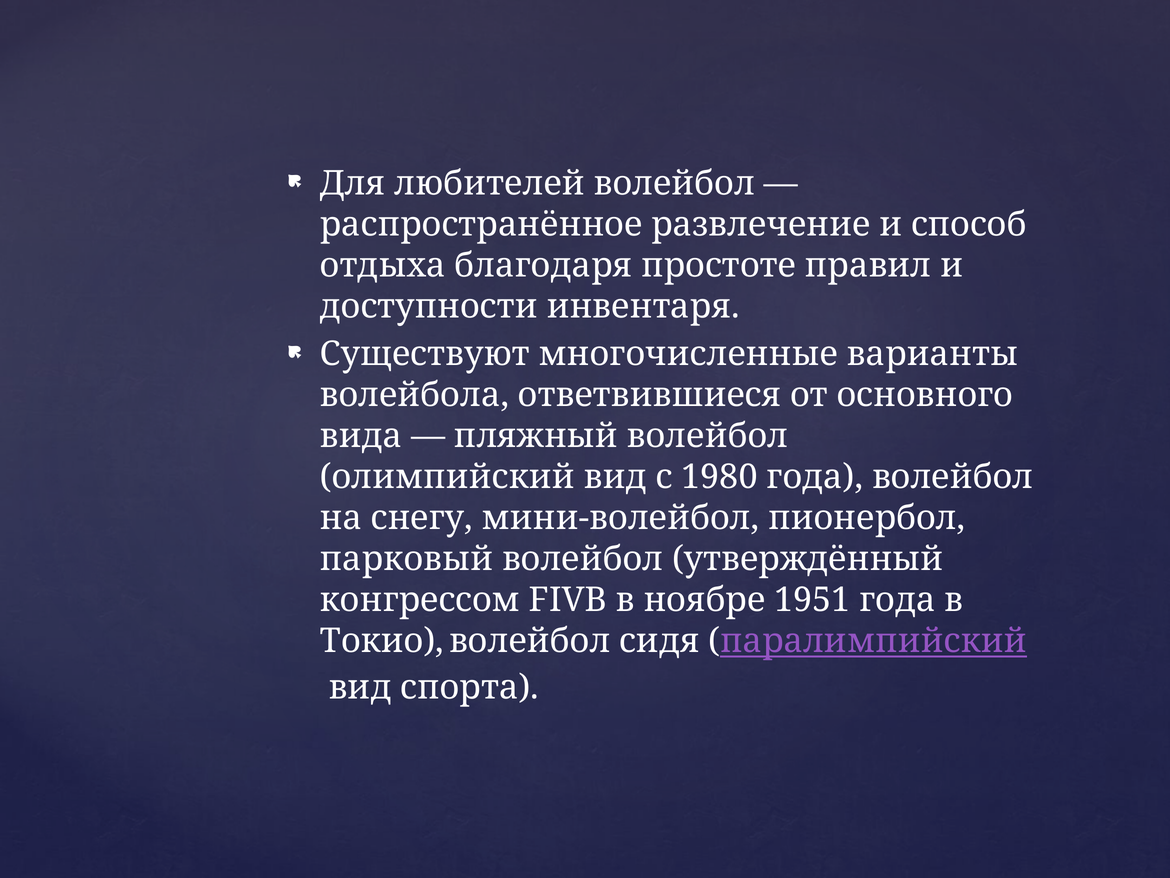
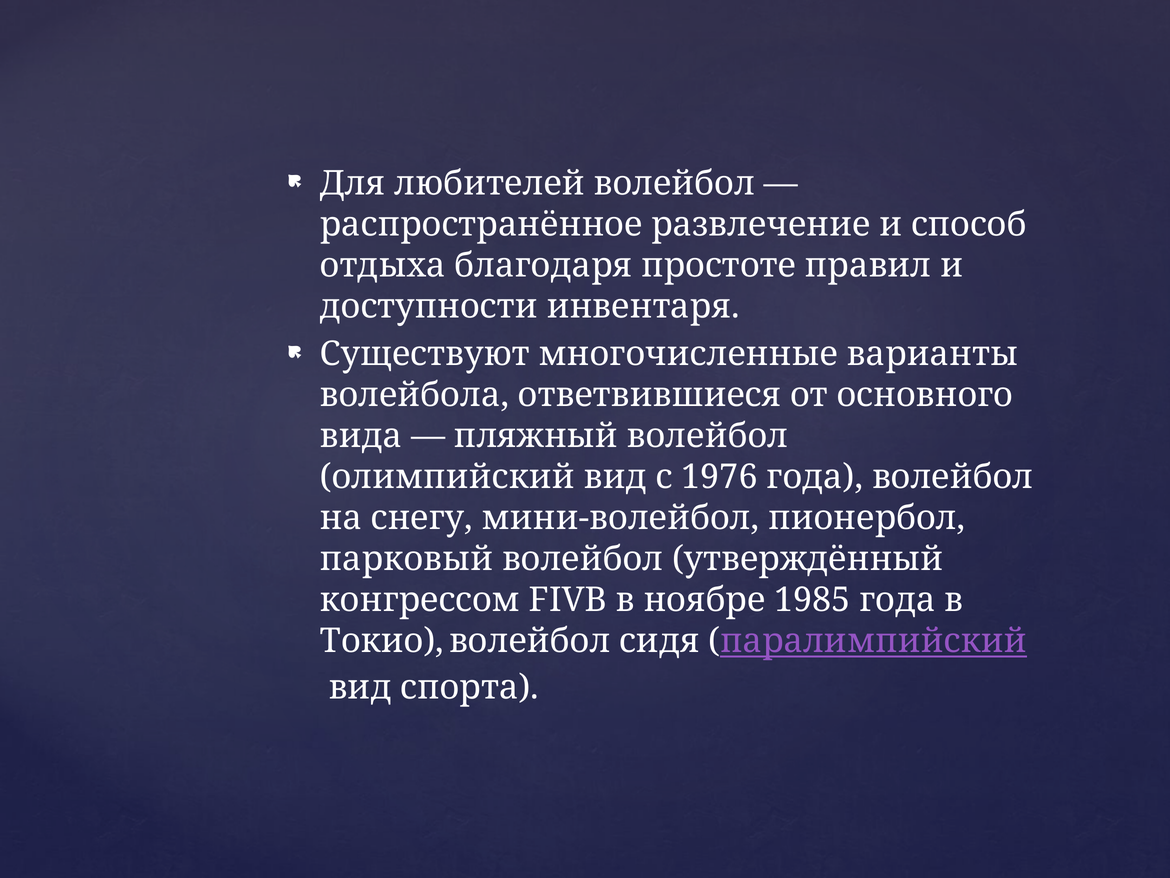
1980: 1980 -> 1976 (719, 477)
1951: 1951 -> 1985 (812, 600)
